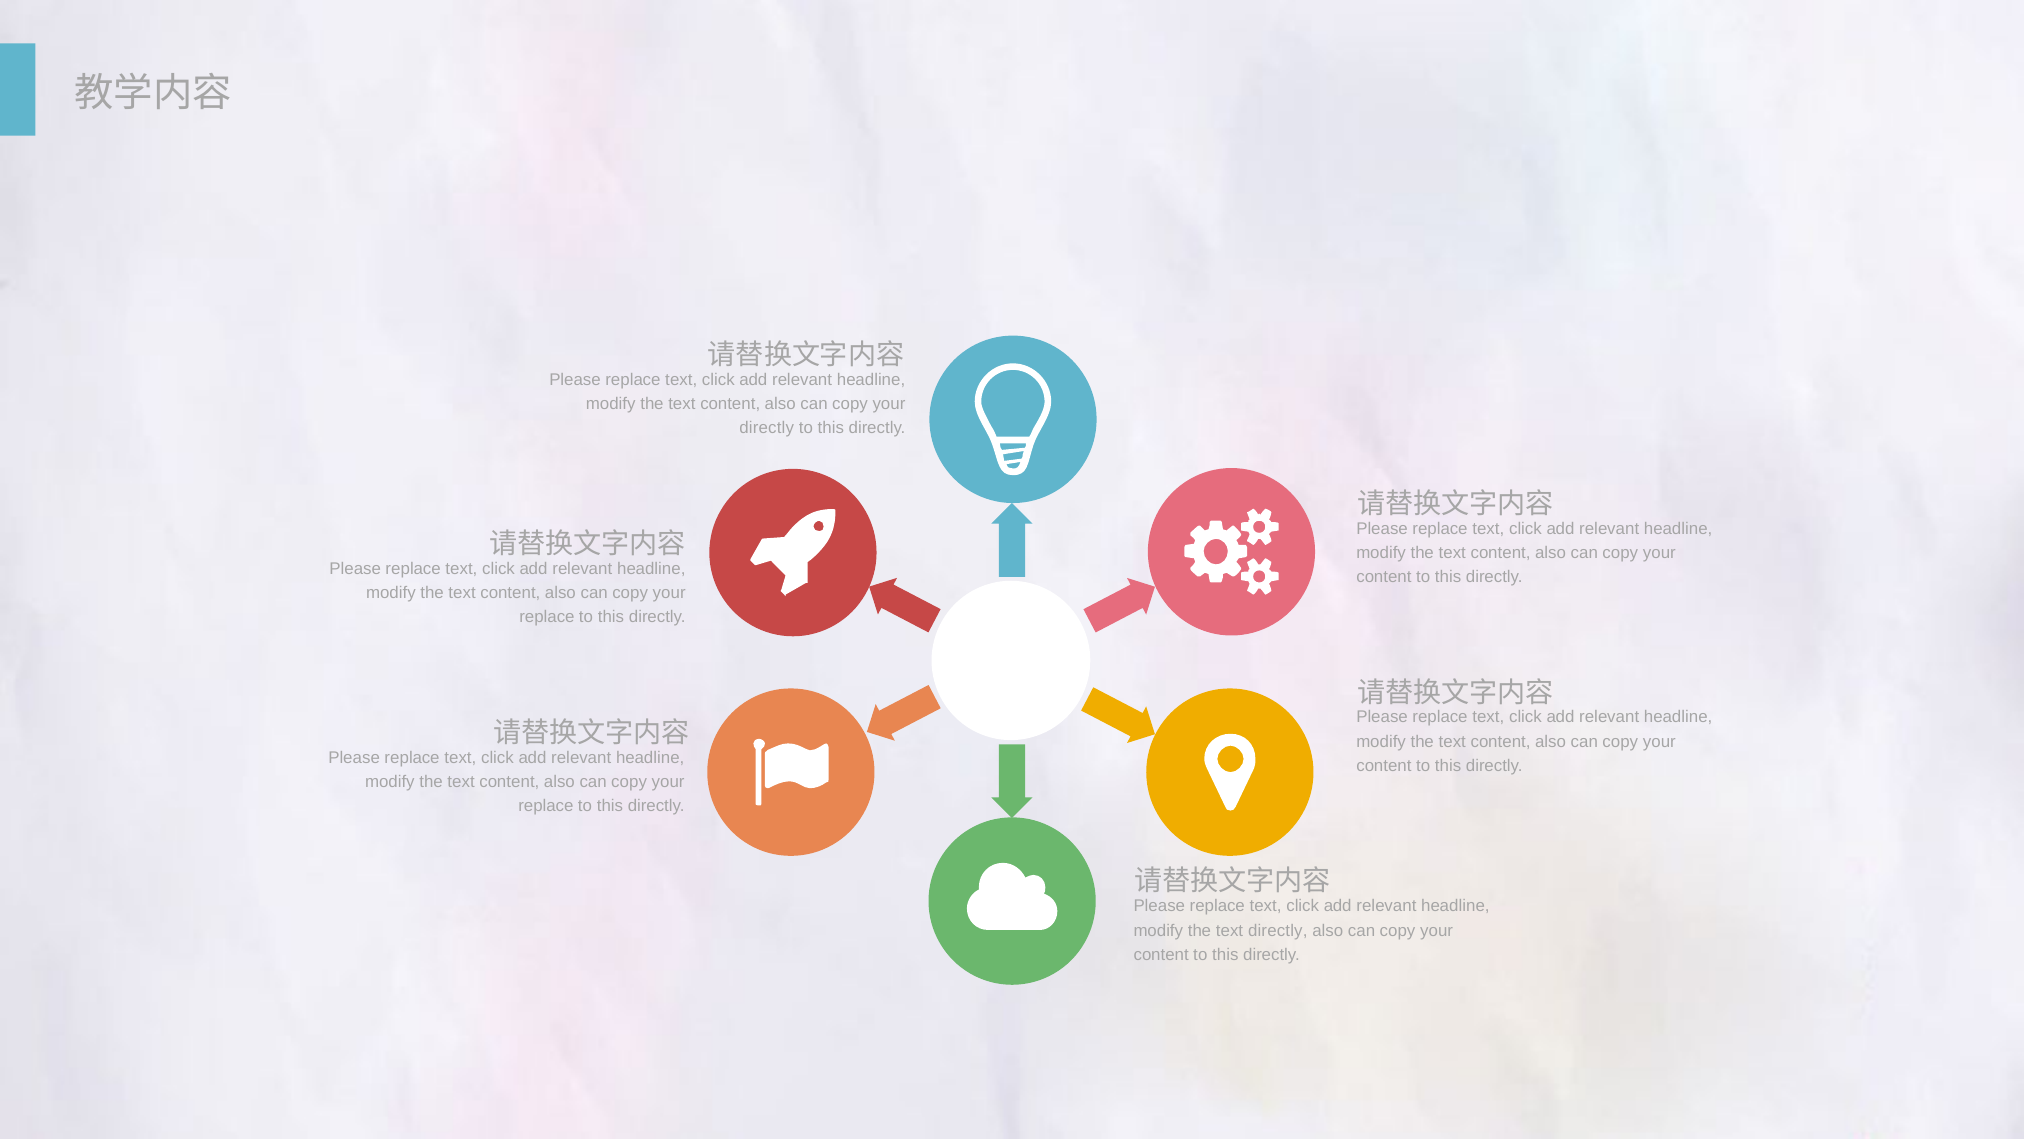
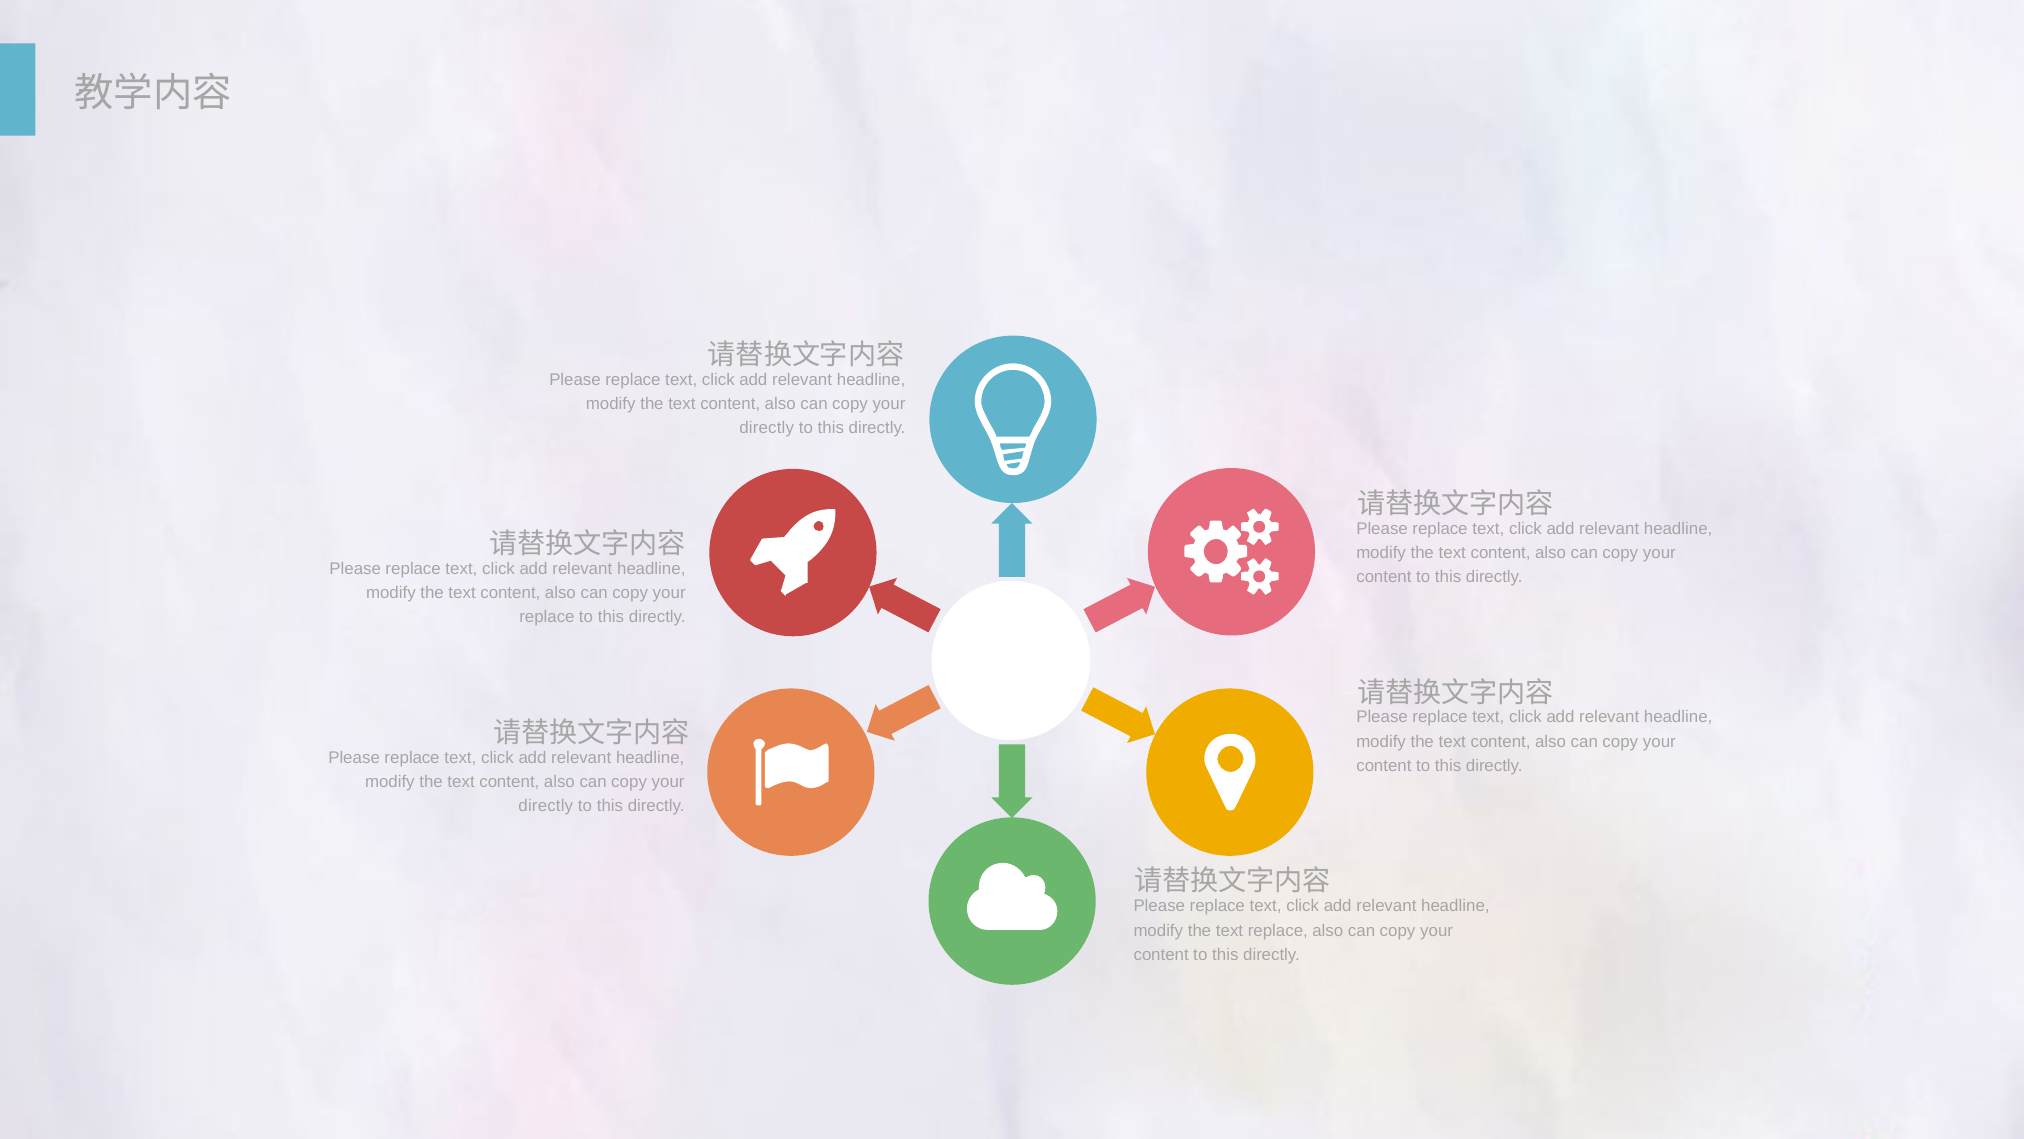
replace: replace -> directly (546, 806)
text directly: directly -> replace (1278, 930)
